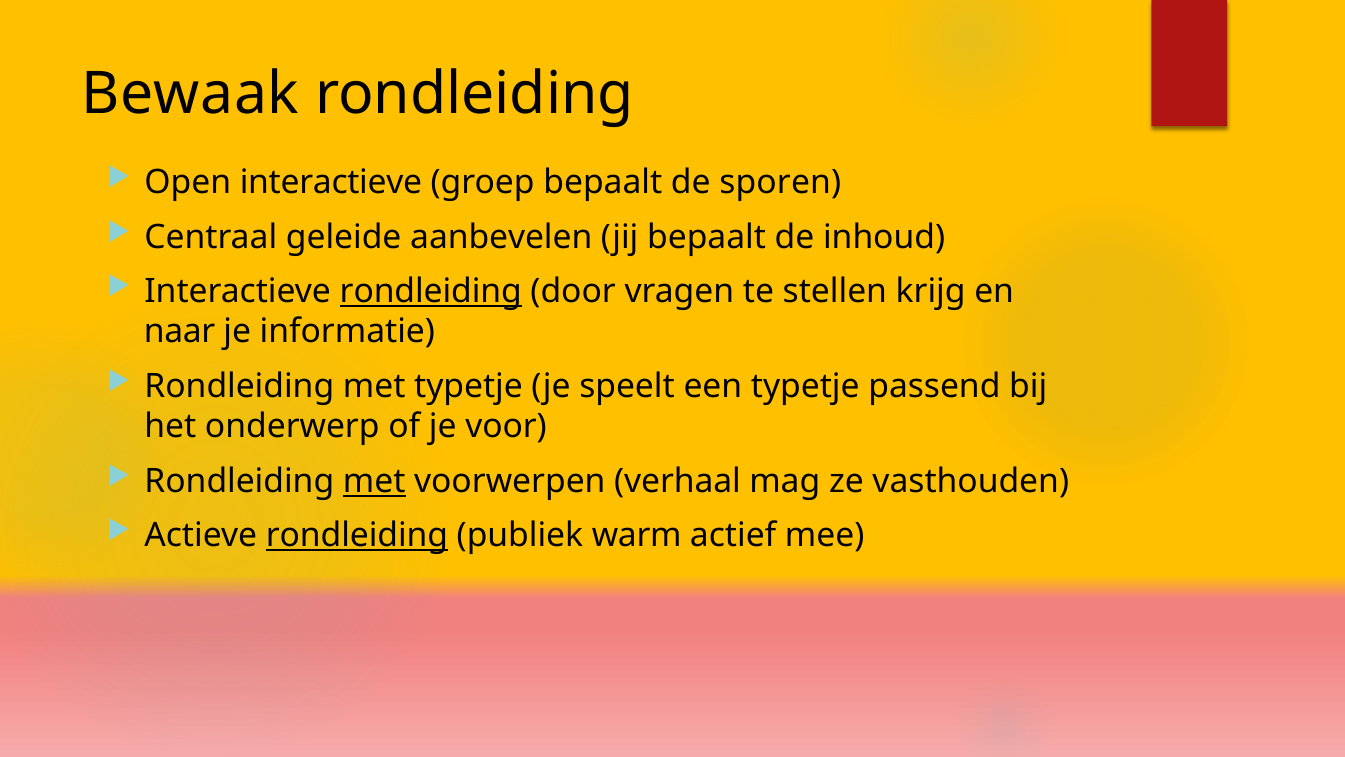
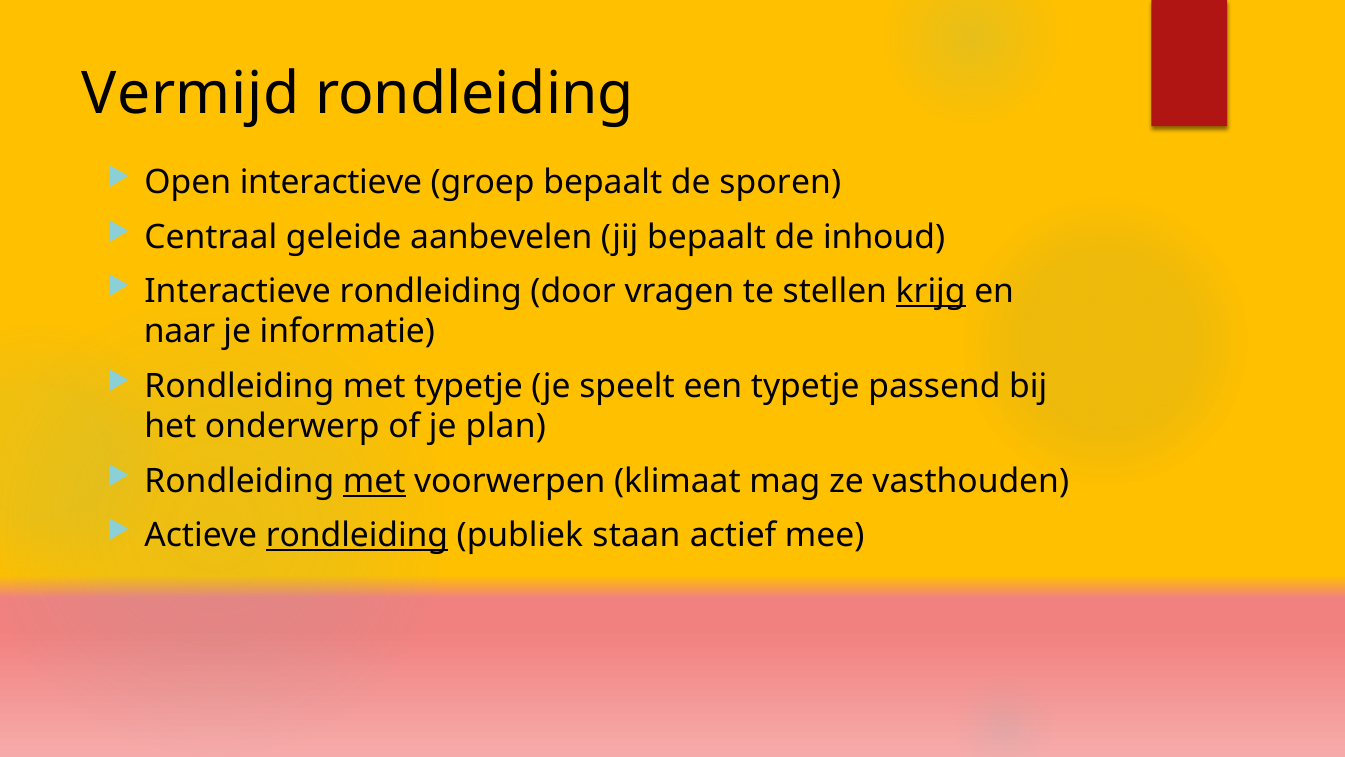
Bewaak: Bewaak -> Vermijd (190, 94)
rondleiding underline: present -> none (431, 291)
krijg underline: none -> present (931, 291)
voor: voor -> plan (506, 426)
verhaal: verhaal -> klimaat (677, 481)
warm: warm -> staan (636, 535)
